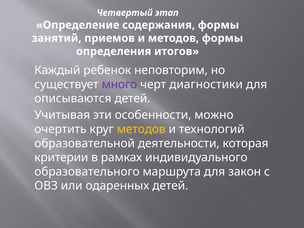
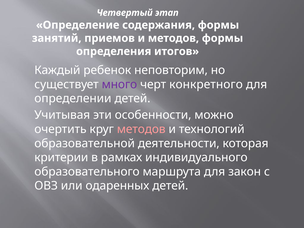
диагностики: диагностики -> конкретного (206, 84)
описываются: описываются -> определении (73, 99)
методов colour: yellow -> pink (141, 129)
